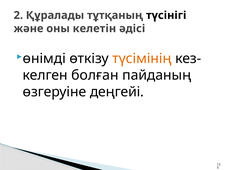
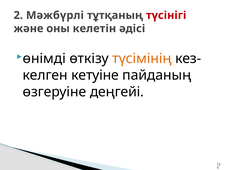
Құралады: Құралады -> Мәжбүрлі (55, 15)
түсінігі colour: black -> red (166, 15)
болған: болған -> кетуіне (95, 75)
